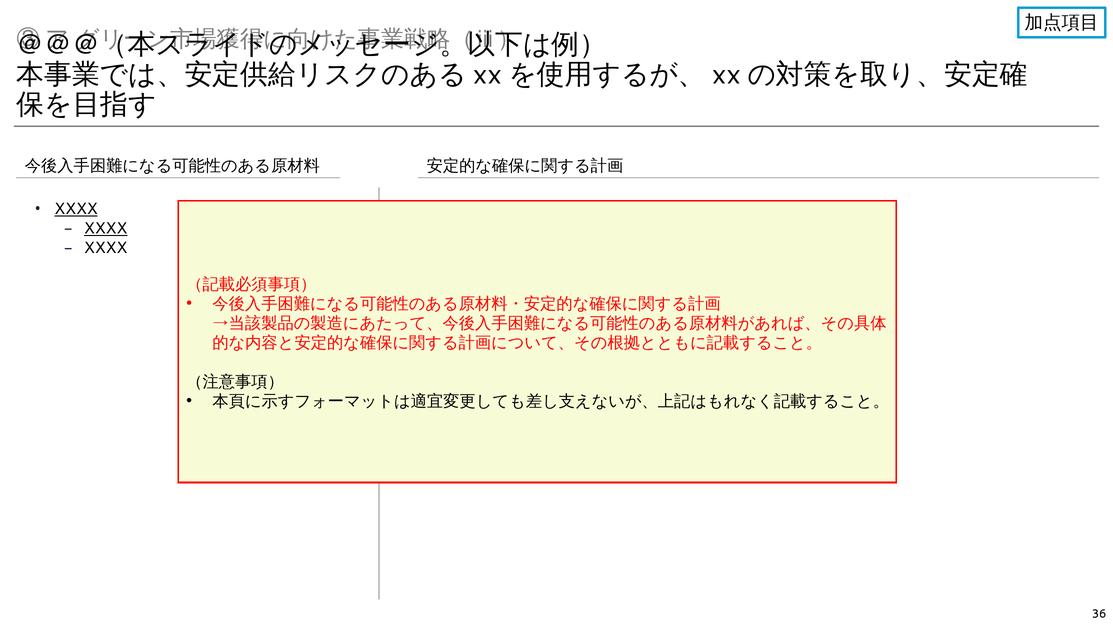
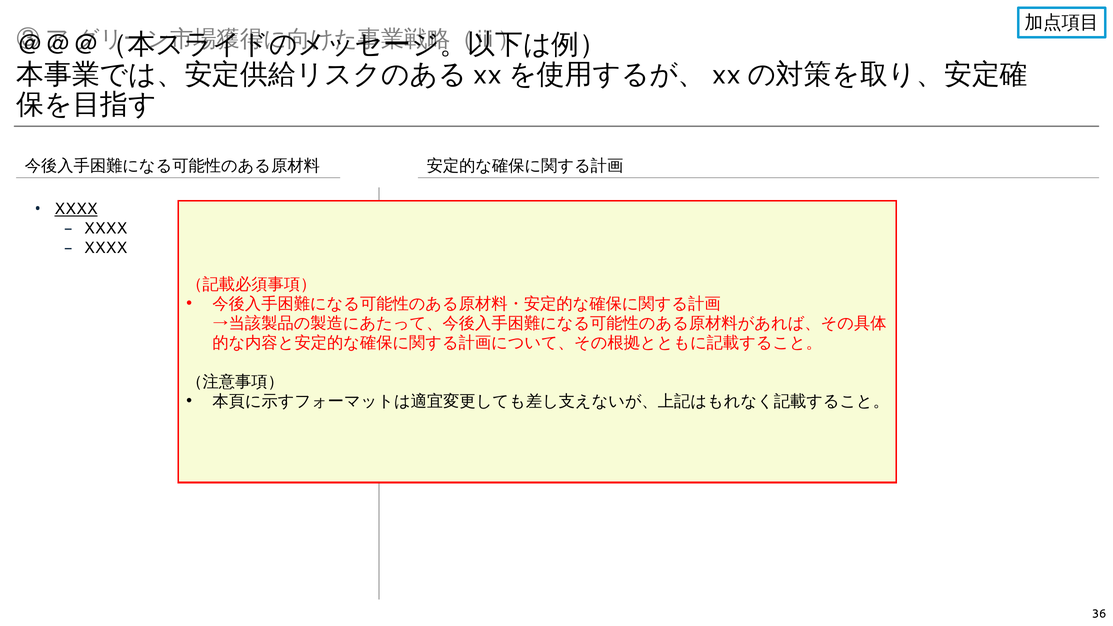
XXXX underline: present -> none (106, 229)
